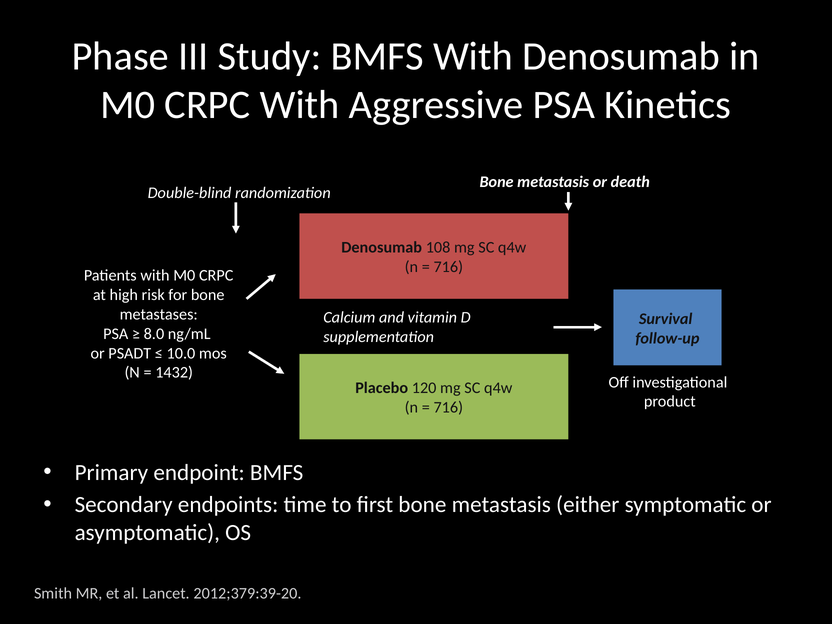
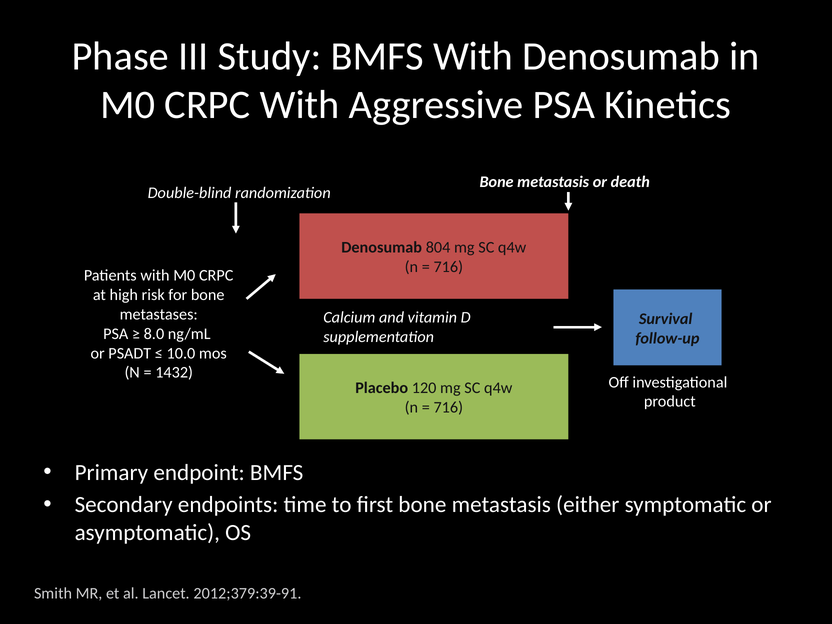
108: 108 -> 804 (438, 248)
2012;379:39-20: 2012;379:39-20 -> 2012;379:39-91 (247, 594)
